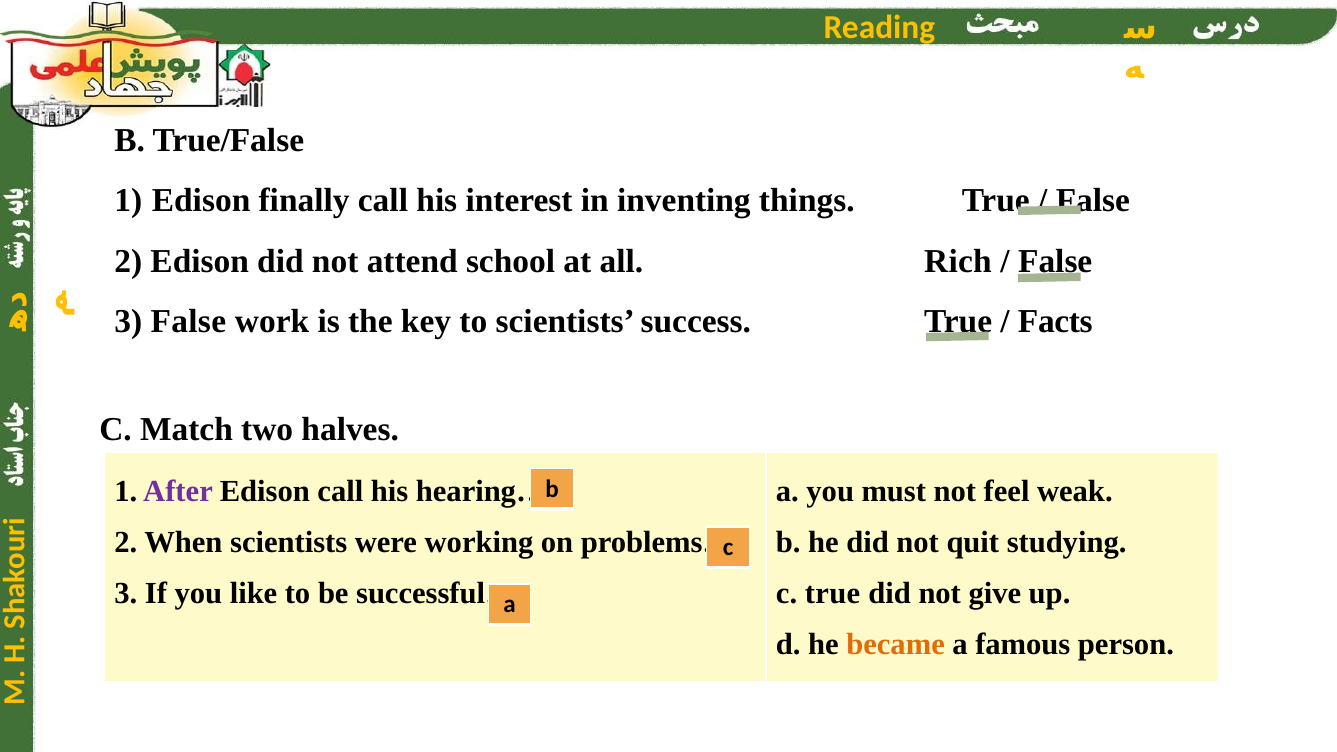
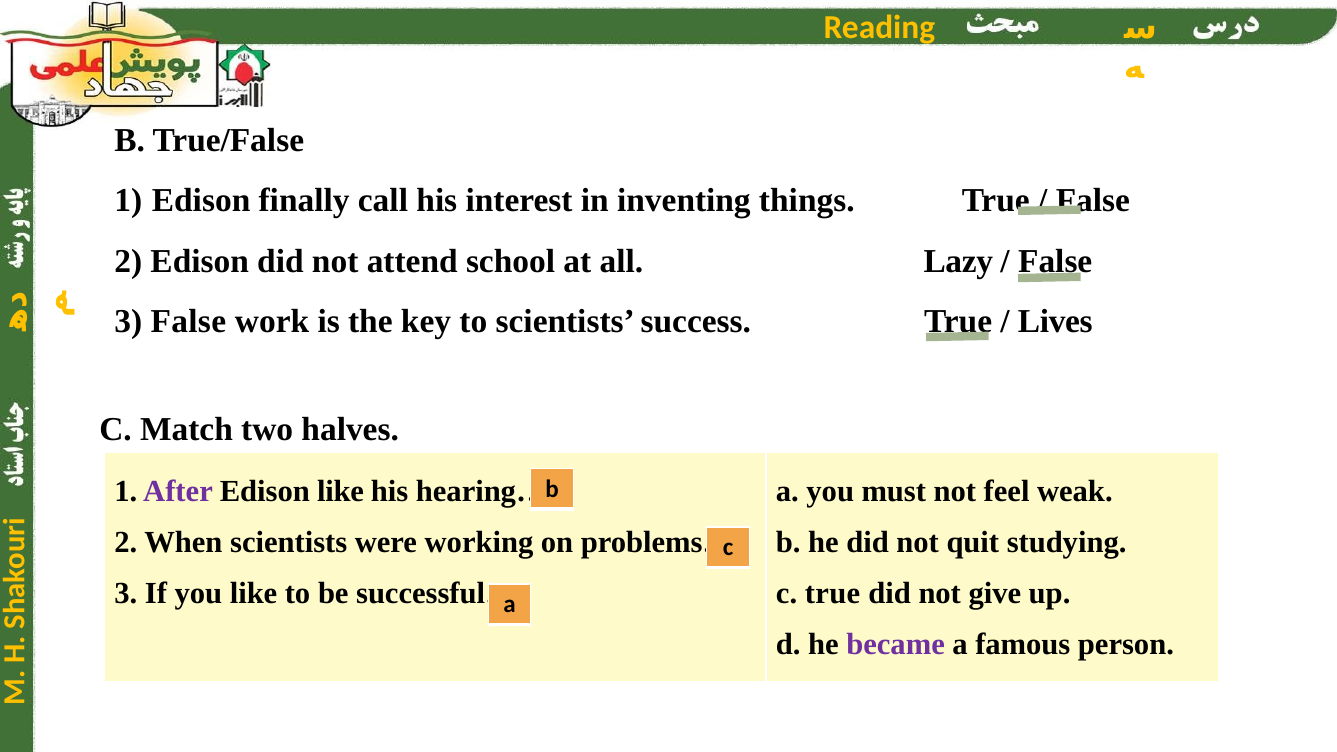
Rich: Rich -> Lazy (958, 261)
Facts: Facts -> Lives (1055, 321)
Edison call: call -> like (341, 491)
became colour: orange -> purple (896, 644)
